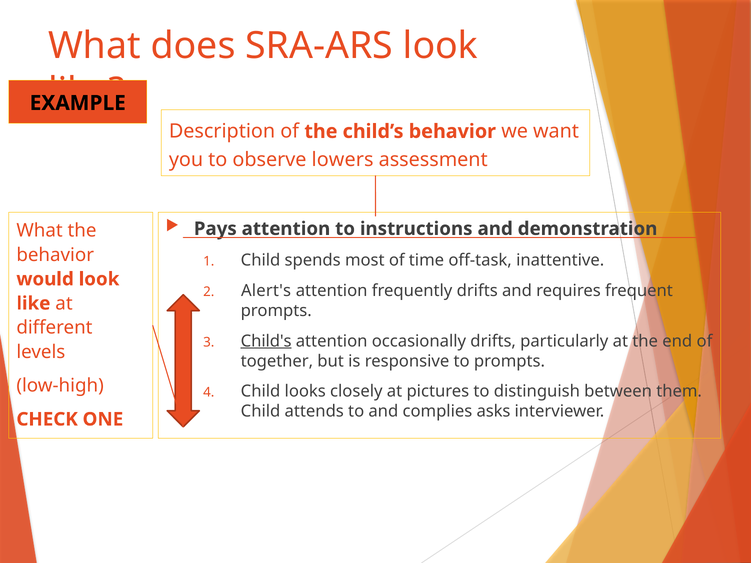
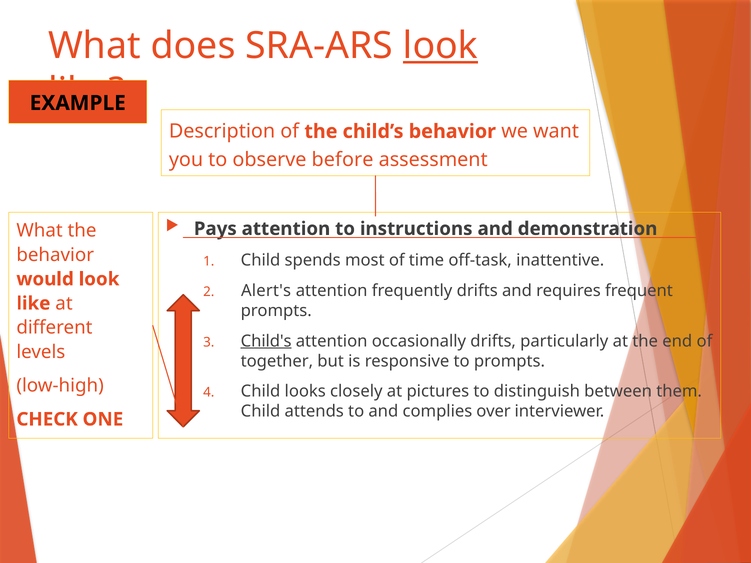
look underline: none -> present (440, 46)
lowers: lowers -> before (343, 160)
asks: asks -> over (493, 412)
